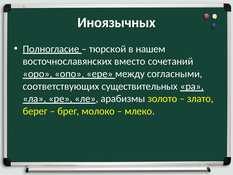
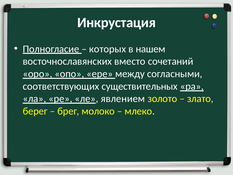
Иноязычных: Иноязычных -> Инкрустация (117, 23)
тюрской: тюрской -> которых (108, 49)
арабизмы: арабизмы -> явлением (123, 99)
